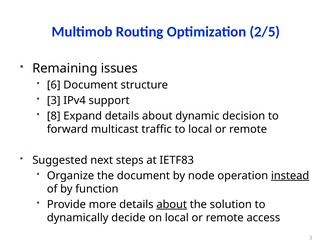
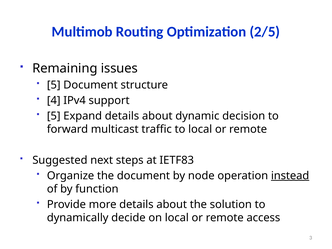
6: 6 -> 5 (54, 85)
3: 3 -> 4 (54, 100)
8: 8 -> 5 (54, 116)
about underline: present -> none (172, 204)
